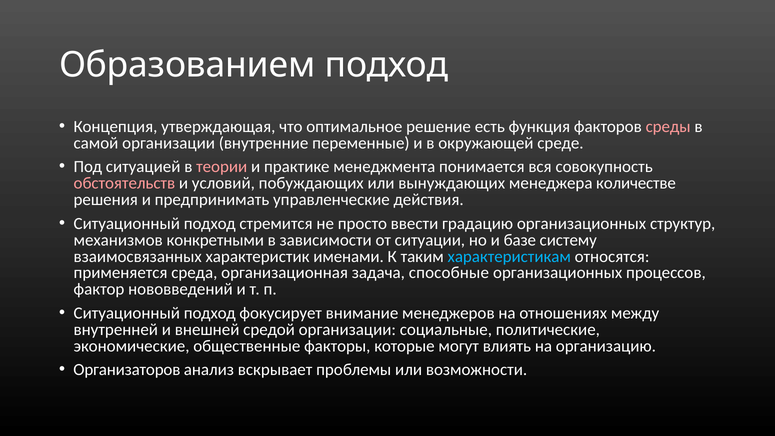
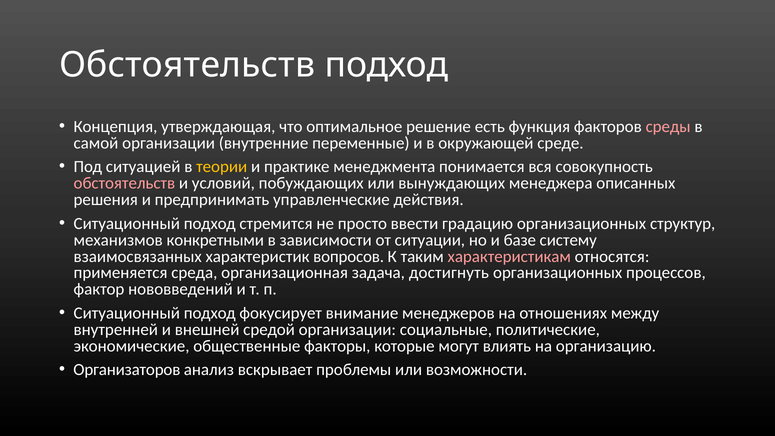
Образованием: Образованием -> Обстоятельств (187, 65)
теории colour: pink -> yellow (222, 167)
количестве: количестве -> описанных (636, 183)
именами: именами -> вопросов (349, 256)
характеристикам colour: light blue -> pink (509, 256)
способные: способные -> достигнуть (449, 273)
